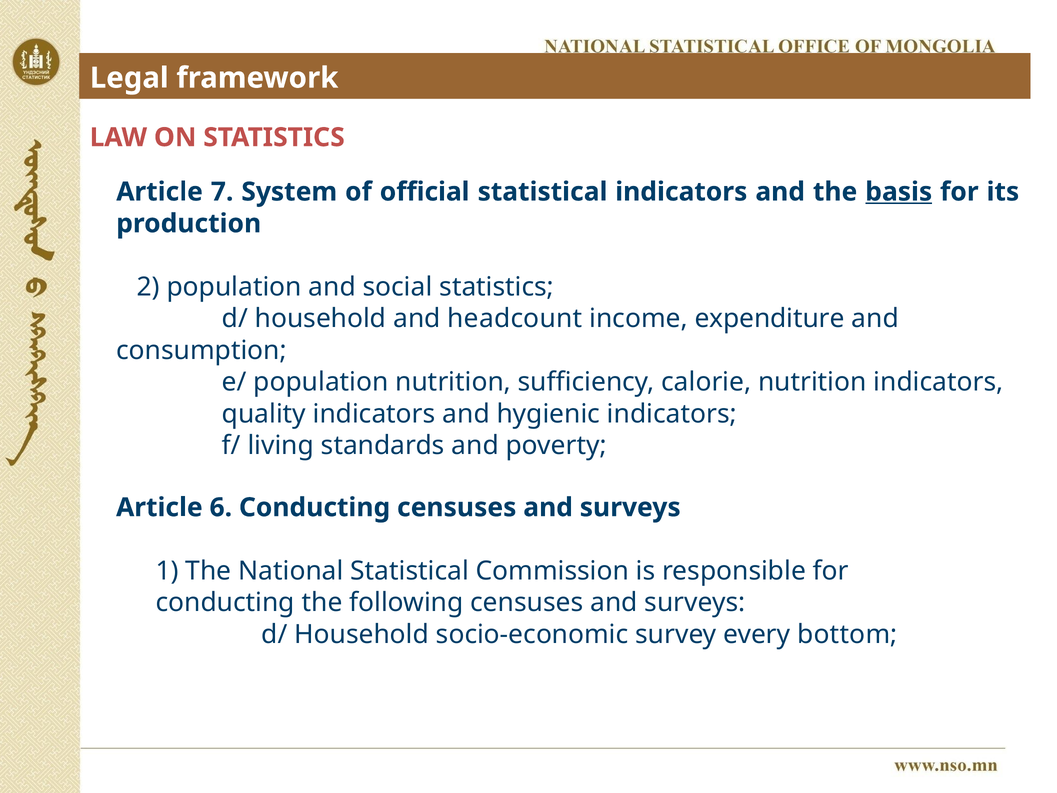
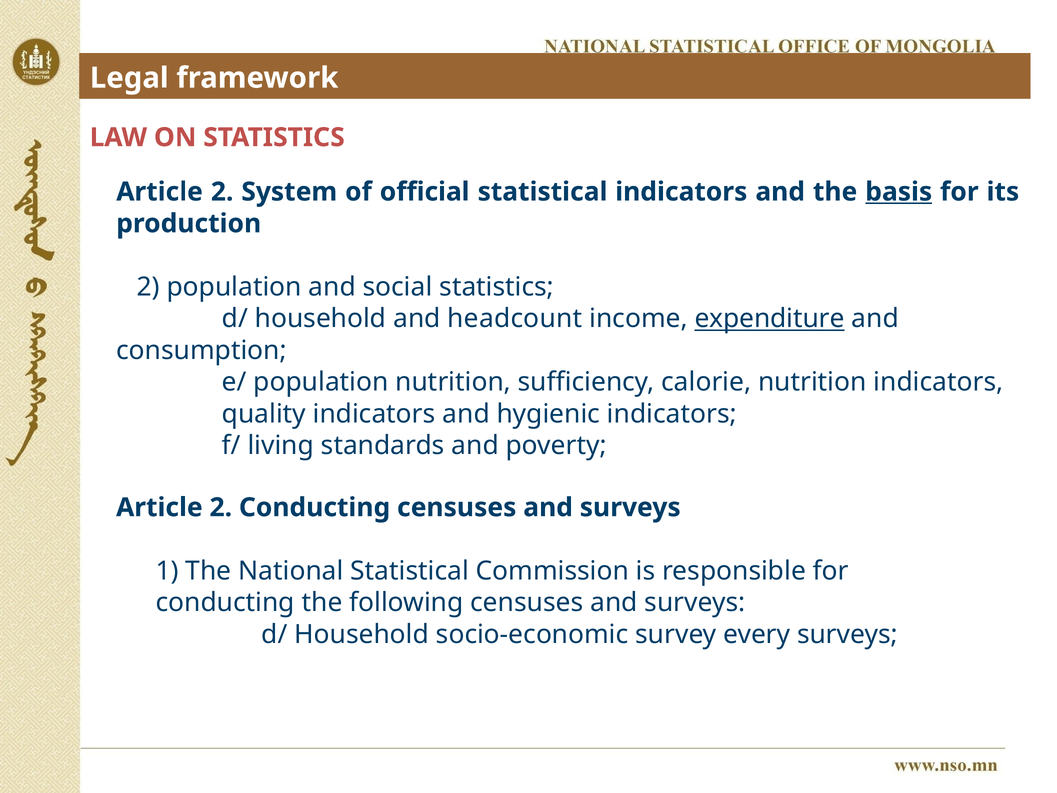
7: 7 -> 2 (222, 192)
expenditure underline: none -> present (770, 319)
6: 6 -> 2 (221, 507)
every bottom: bottom -> surveys (848, 634)
